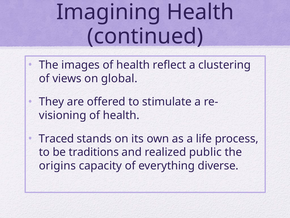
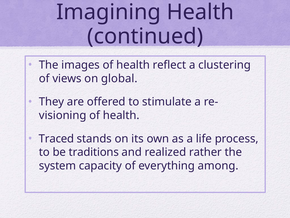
public: public -> rather (205, 152)
origins: origins -> system (57, 165)
diverse: diverse -> among (218, 165)
